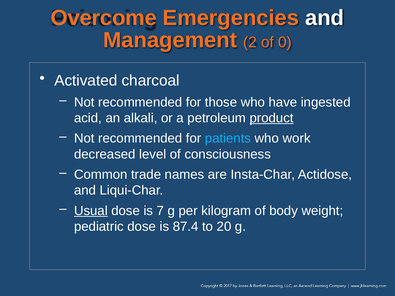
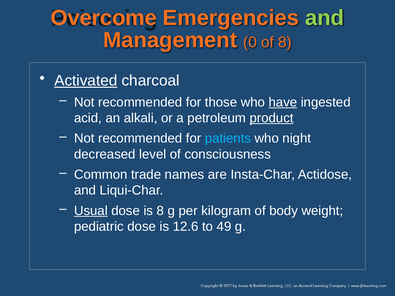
and colour: white -> light green (325, 18)
2: 2 -> 0 (250, 42)
of 0: 0 -> 8 (285, 42)
Activated underline: none -> present (86, 81)
have underline: none -> present (283, 102)
work: work -> night (297, 139)
is 7: 7 -> 8 (160, 211)
87.4: 87.4 -> 12.6 (186, 227)
20: 20 -> 49 (224, 227)
